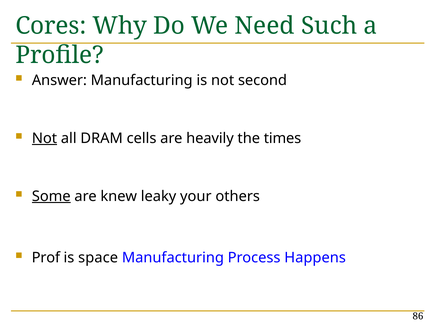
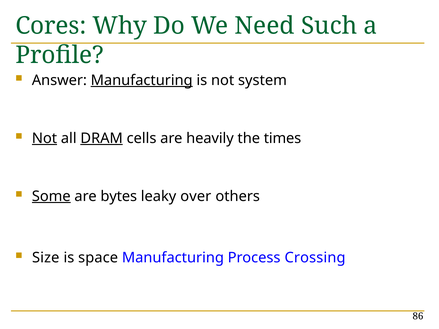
Manufacturing underline: none -> present (142, 80)
second: second -> system (262, 80)
DRAM underline: none -> present (102, 138)
knew: knew -> bytes (119, 196)
your: your -> over (196, 196)
Prof: Prof -> Size (46, 258)
Happens: Happens -> Crossing (315, 258)
